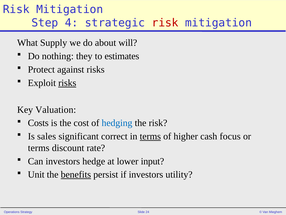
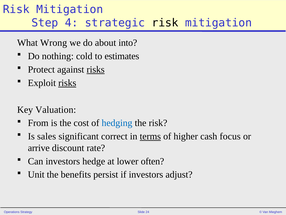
risk colour: red -> black (165, 23)
Supply: Supply -> Wrong (54, 43)
will: will -> into (128, 43)
they: they -> cold (84, 56)
risks underline: none -> present (96, 69)
Costs: Costs -> From (38, 123)
terms: terms -> arrive (39, 148)
input: input -> often (152, 161)
benefits underline: present -> none (76, 174)
utility: utility -> adjust (179, 174)
